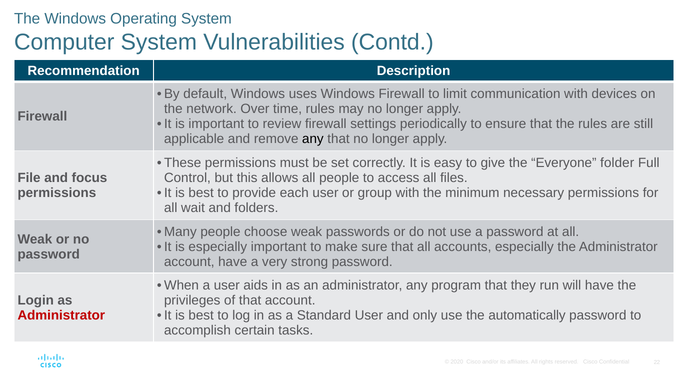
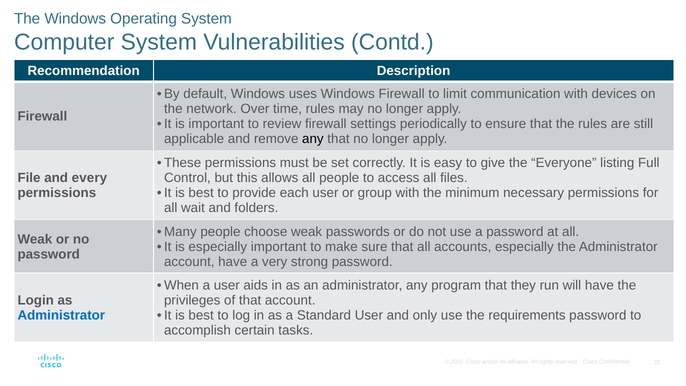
folder: folder -> listing (617, 163)
focus: focus -> every (89, 178)
Administrator colour: red -> blue (61, 315)
automatically: automatically -> requirements (527, 315)
